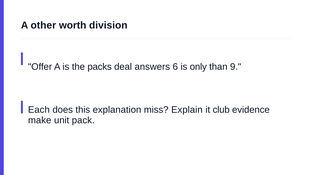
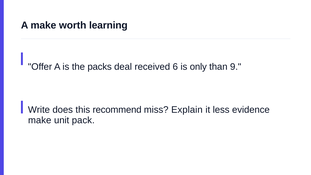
A other: other -> make (43, 25)
division: division -> learning (108, 25)
answers: answers -> received (152, 67)
Each: Each -> Write (39, 110)
explanation: explanation -> recommend (117, 110)
club: club -> less (221, 110)
